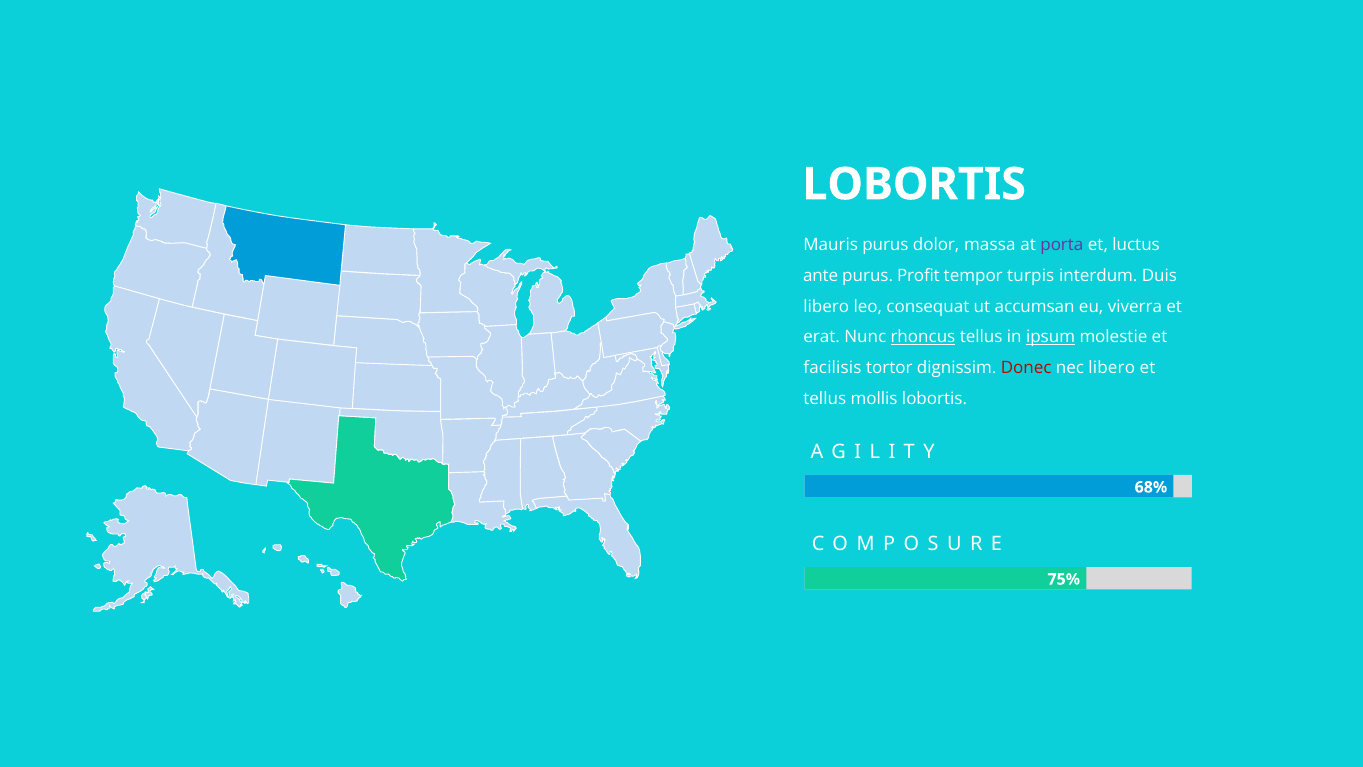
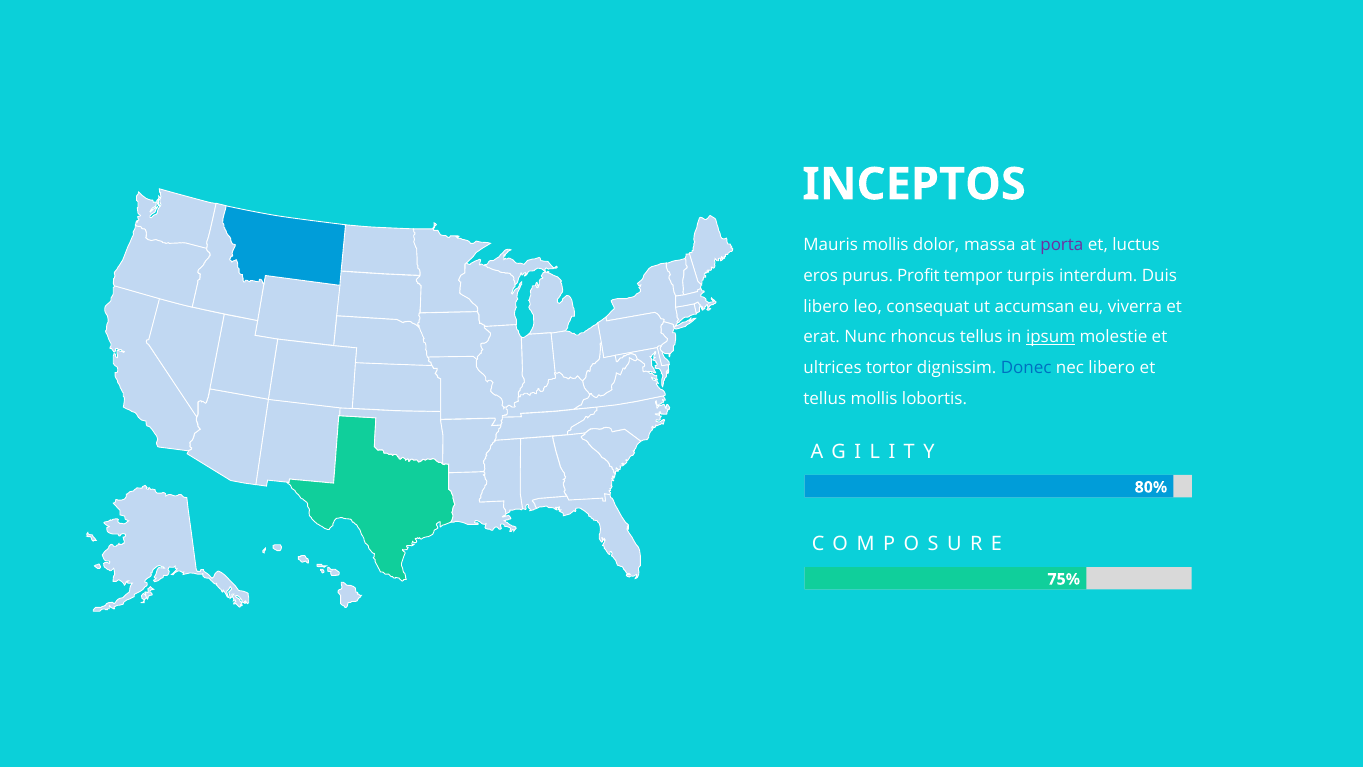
LOBORTIS: LOBORTIS -> INCEPTOS (914, 184)
Mauris purus: purus -> mollis (885, 245)
ante: ante -> eros (821, 276)
rhoncus underline: present -> none (923, 337)
facilisis: facilisis -> ultrices (833, 368)
Donec colour: red -> blue (1026, 368)
68%: 68% -> 80% (1151, 487)
